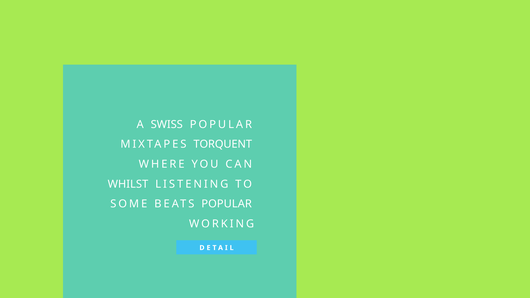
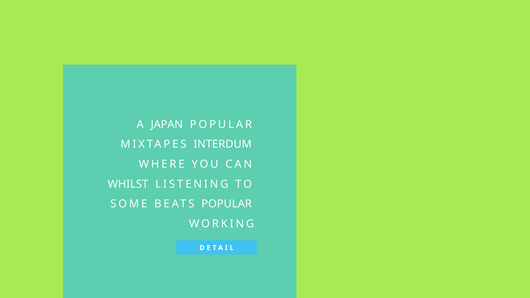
SWISS: SWISS -> JAPAN (167, 124)
TORQUENT: TORQUENT -> INTERDUM (223, 144)
